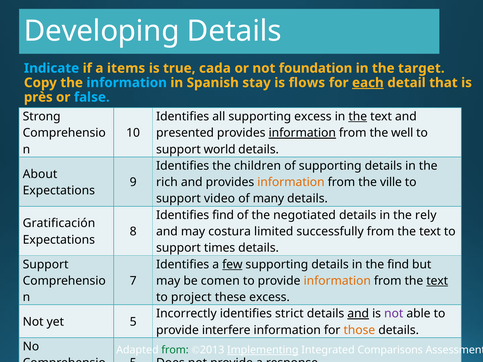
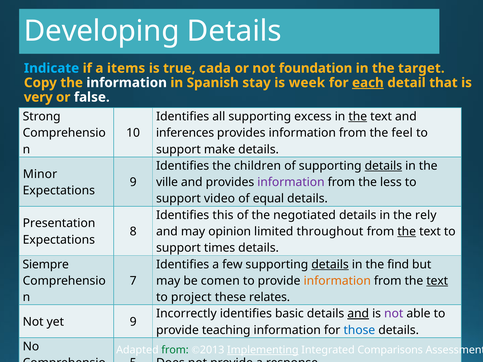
information colour: light blue -> white (127, 83)
flows: flows -> week (307, 83)
près: près -> very (38, 97)
false colour: light blue -> white (92, 97)
presented: presented -> inferences (185, 133)
information underline: present -> none (302, 133)
well: well -> feel (402, 133)
world: world -> make (220, 149)
details underline: none -> present (383, 166)
About: About -> Minor (40, 174)
rich: rich -> ville (167, 182)
information colour: orange -> purple (291, 182)
ville: ville -> less (391, 182)
many: many -> equal (268, 199)
Identifies find: find -> this (223, 215)
Gratificación: Gratificación -> Presentation (59, 223)
costura: costura -> opinion (230, 232)
successfully: successfully -> throughout (330, 232)
the underline: none -> present (407, 232)
Support: Support -> Siempre (46, 265)
few underline: present -> none (232, 265)
details underline: none -> present (330, 265)
these excess: excess -> relates (270, 297)
strict: strict -> basic (289, 314)
yet 5: 5 -> 9 (133, 322)
interfere: interfere -> teaching (226, 330)
those colour: orange -> blue (359, 330)
